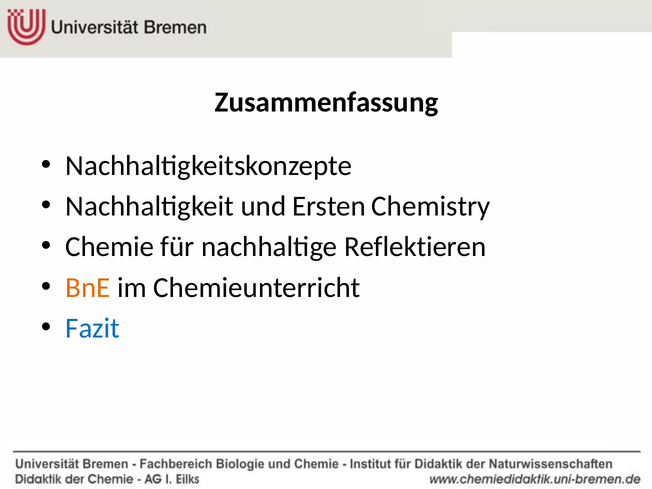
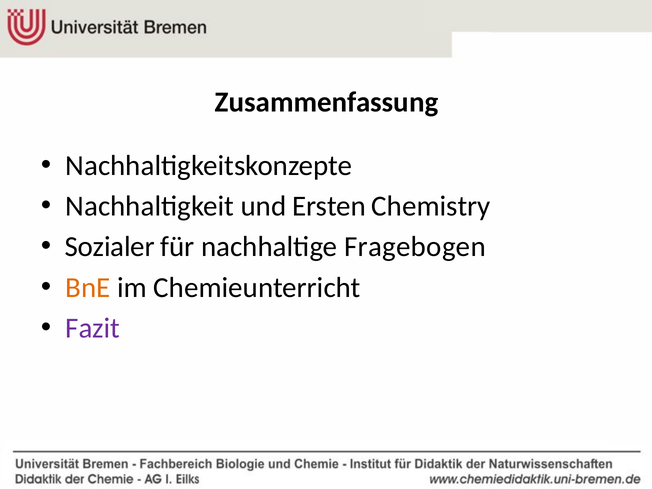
Chemie: Chemie -> Sozialer (110, 247)
Reflektieren: Reflektieren -> Fragebogen (415, 247)
Fazit colour: blue -> purple (93, 328)
